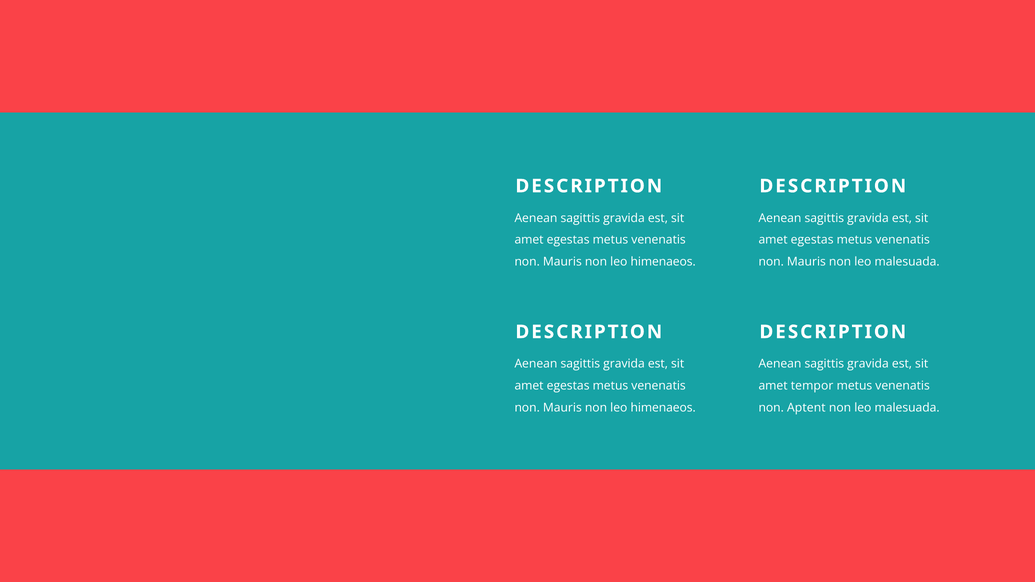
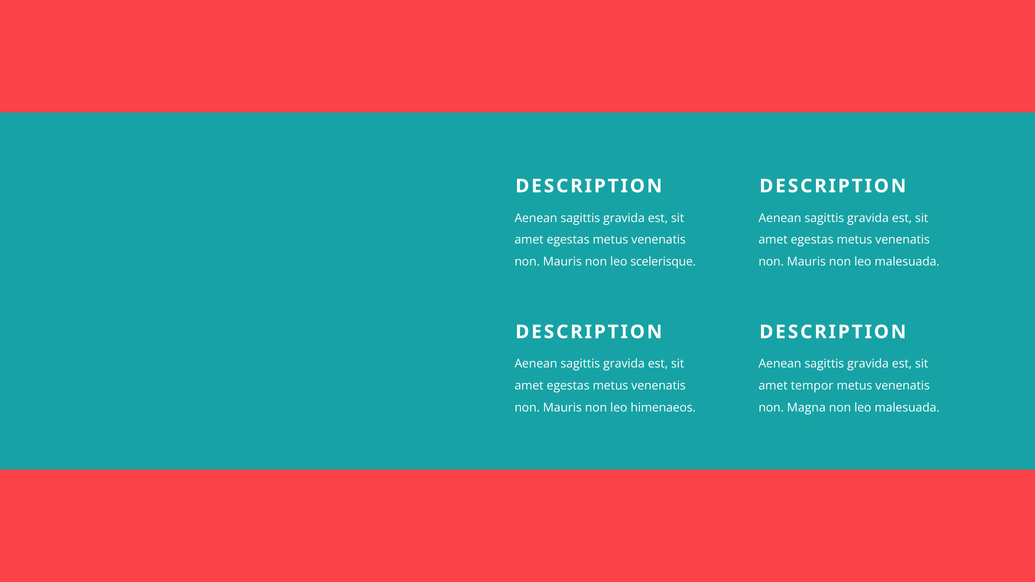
himenaeos: himenaeos -> scelerisque (663, 262)
Aptent: Aptent -> Magna (806, 408)
